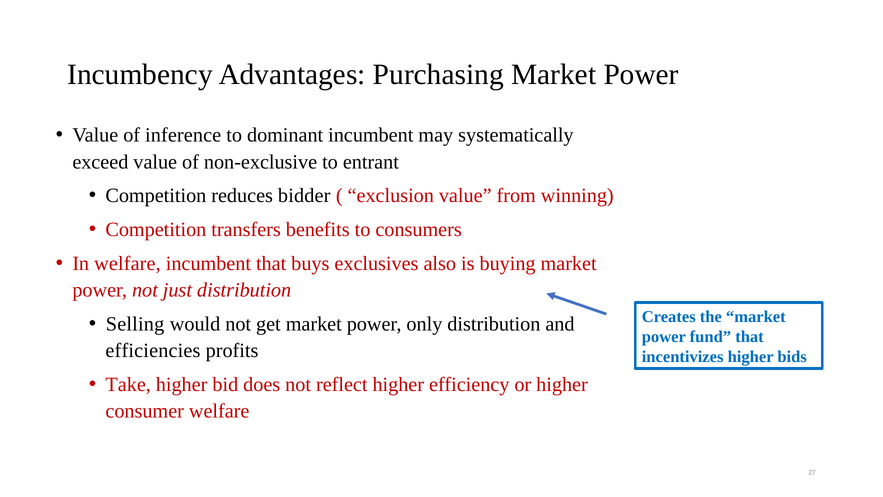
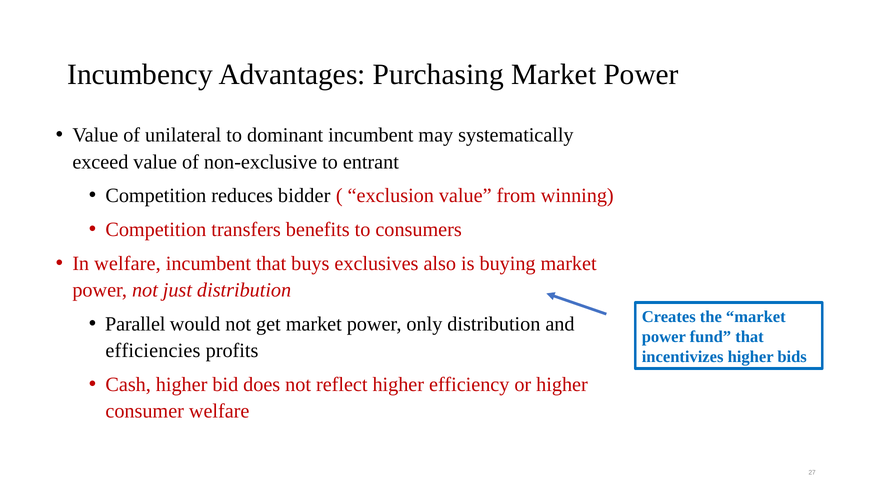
inference: inference -> unilateral (183, 135)
Selling: Selling -> Parallel (135, 324)
Take: Take -> Cash (128, 384)
